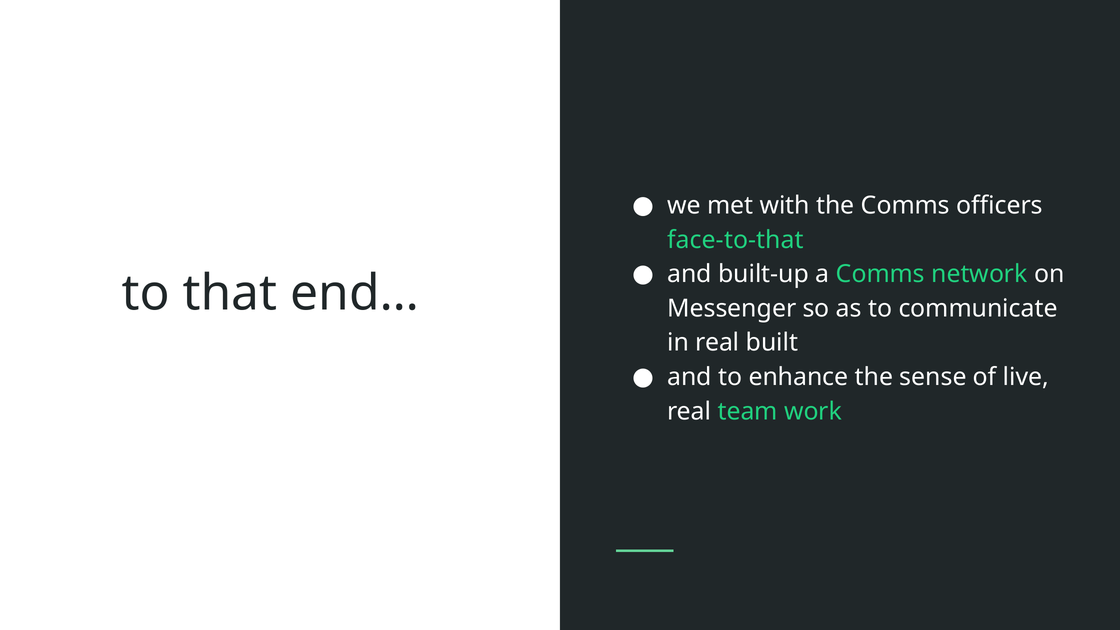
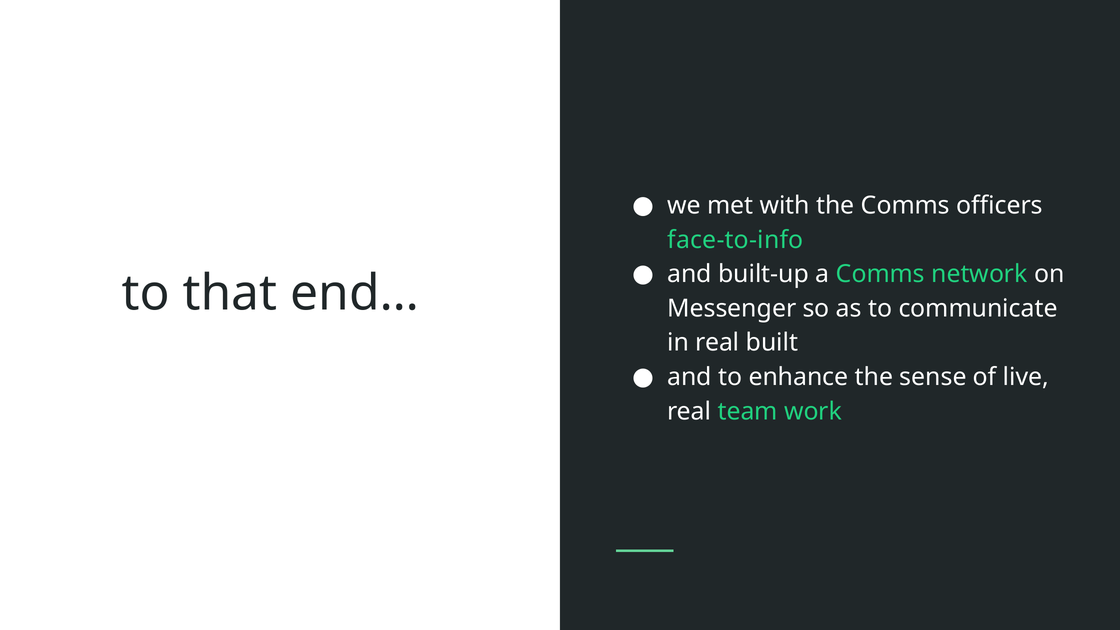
face-to-that: face-to-that -> face-to-info (735, 240)
